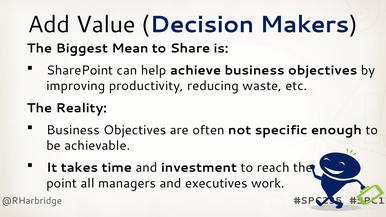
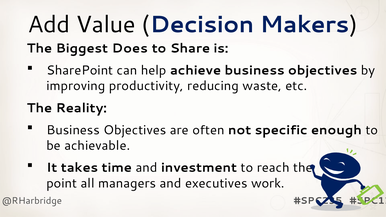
Mean: Mean -> Does (130, 48)
